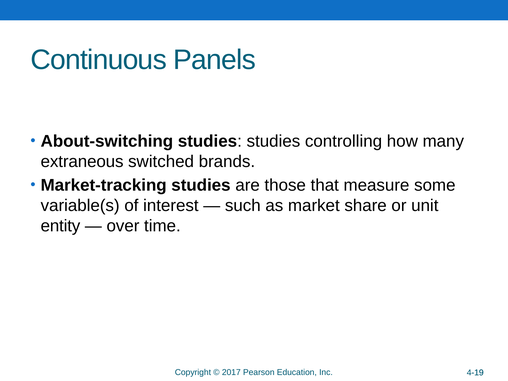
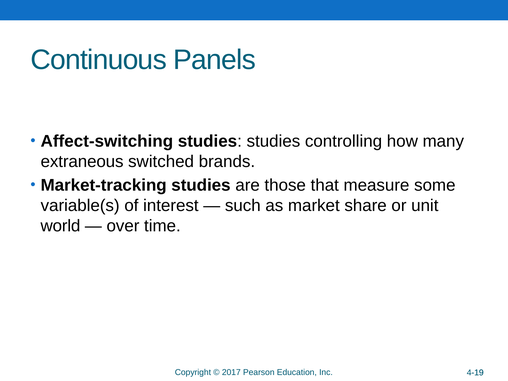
About-switching: About-switching -> Affect-switching (107, 141)
entity: entity -> world (60, 226)
